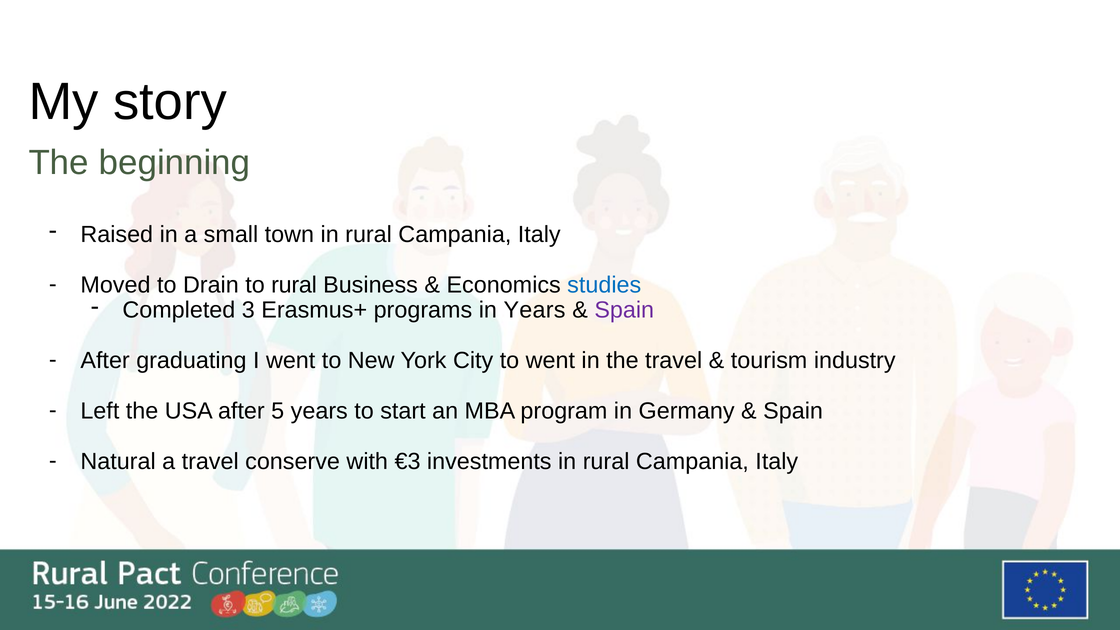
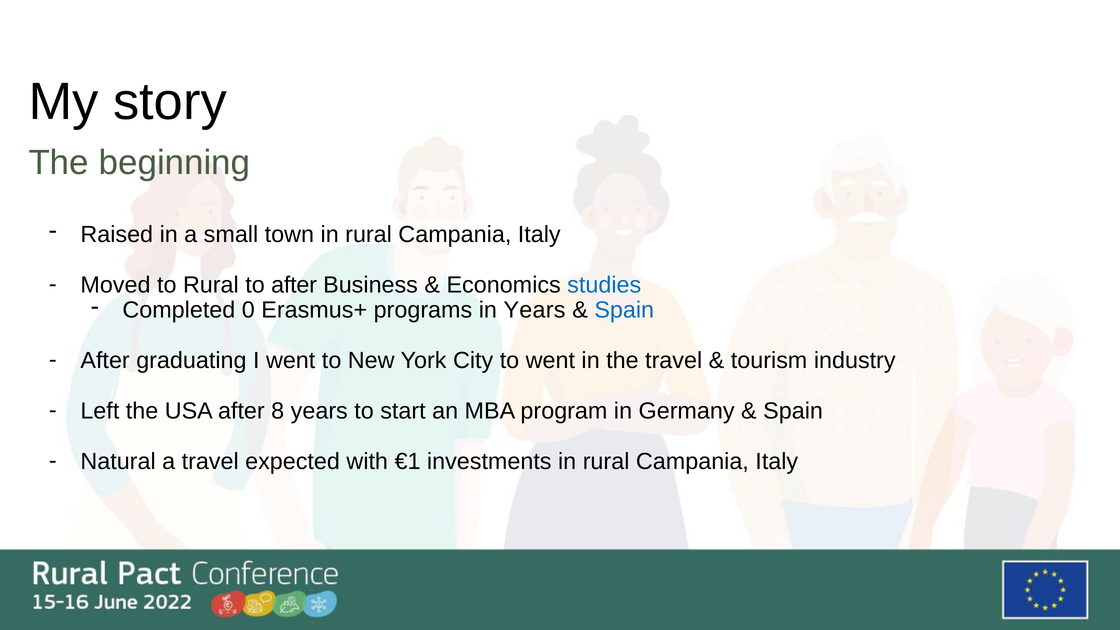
to Drain: Drain -> Rural (211, 285)
to rural: rural -> after (294, 285)
3: 3 -> 0 (248, 310)
Spain colour: purple -> blue (624, 310)
5: 5 -> 8 (278, 411)
conserve: conserve -> expected (293, 461)
€3: €3 -> €1 (408, 461)
